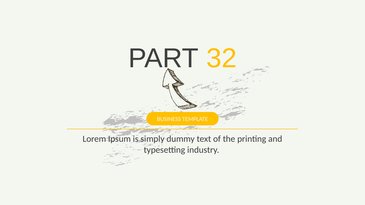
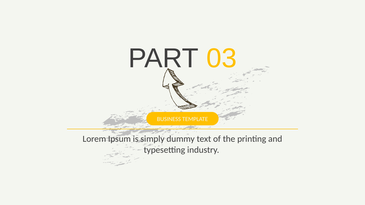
32: 32 -> 03 (222, 58)
